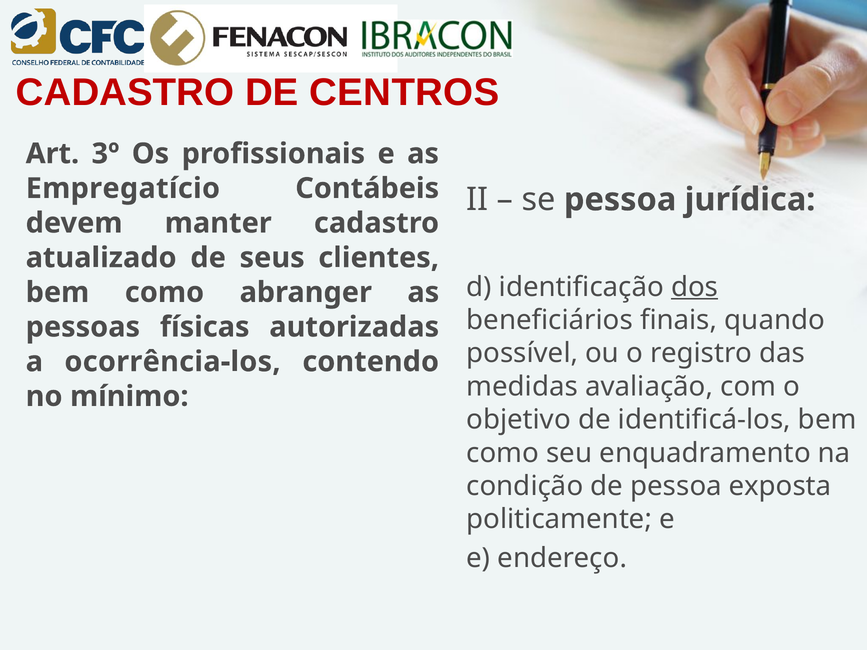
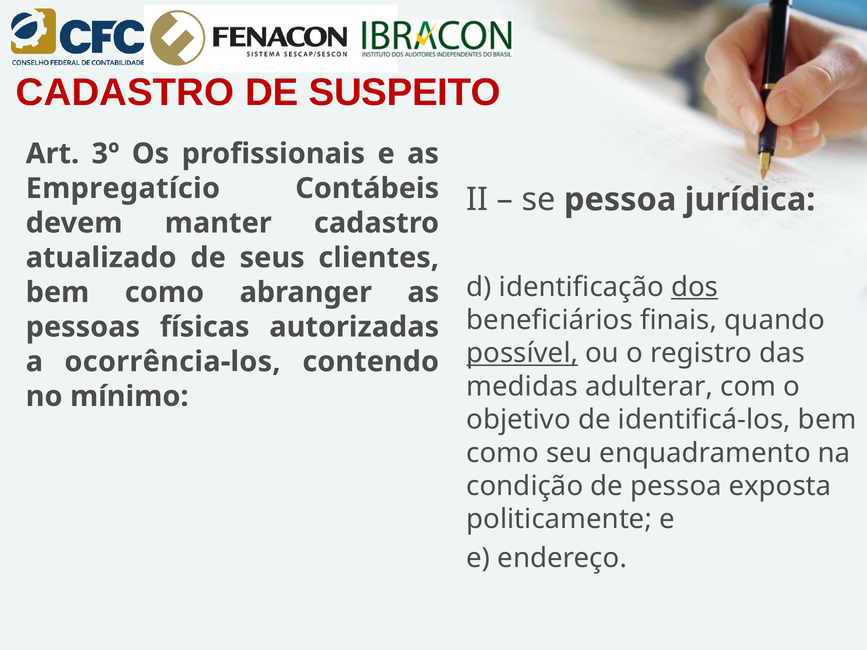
CENTROS: CENTROS -> SUSPEITO (405, 93)
possível underline: none -> present (522, 353)
avaliação: avaliação -> adulterar (649, 387)
